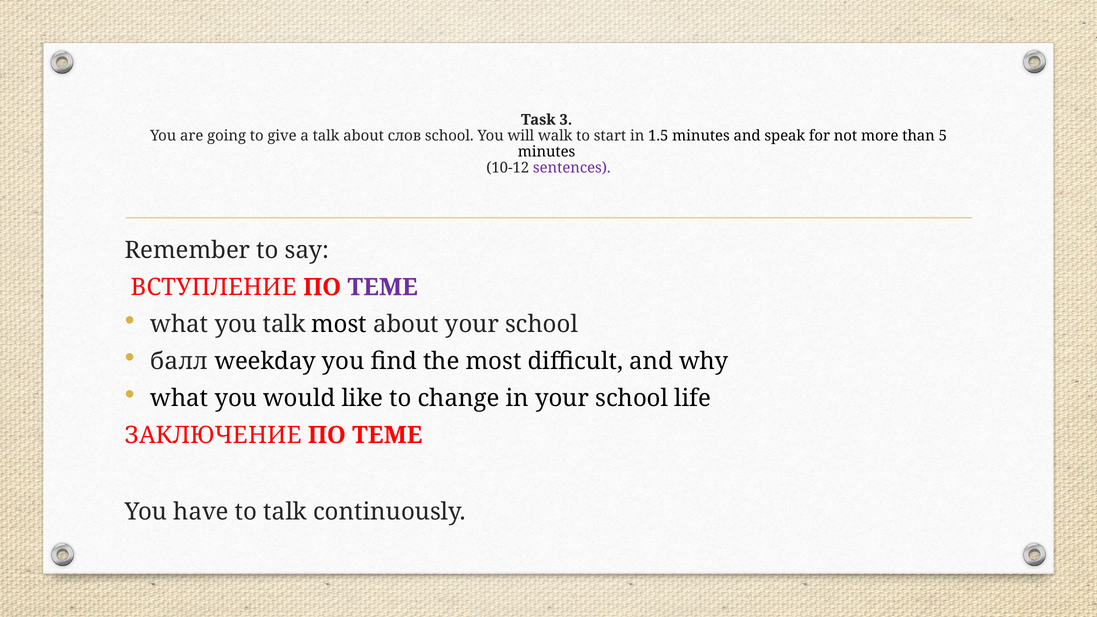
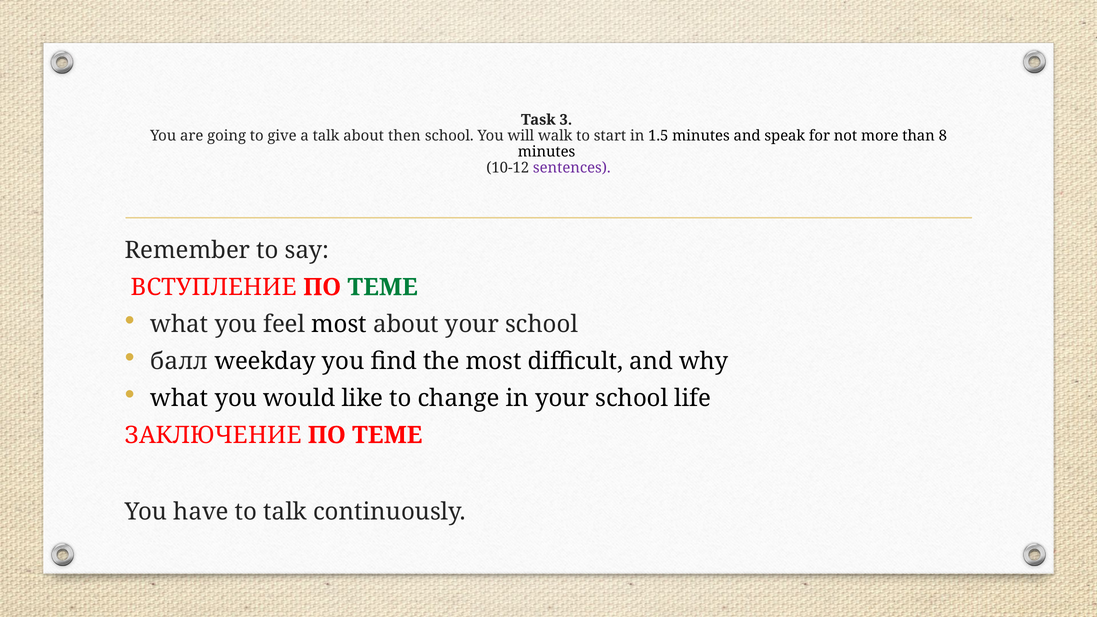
слов: слов -> then (404, 136)
5: 5 -> 8 (943, 136)
ТЕМЕ colour: purple -> green (383, 287)
you talk: talk -> feel (284, 324)
